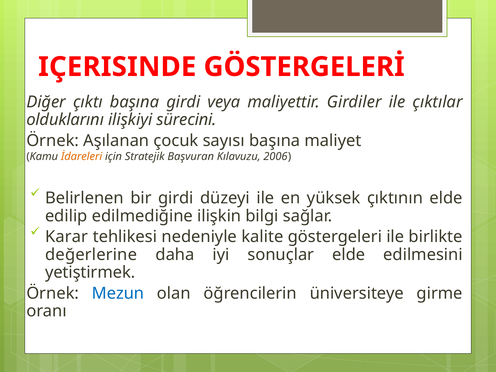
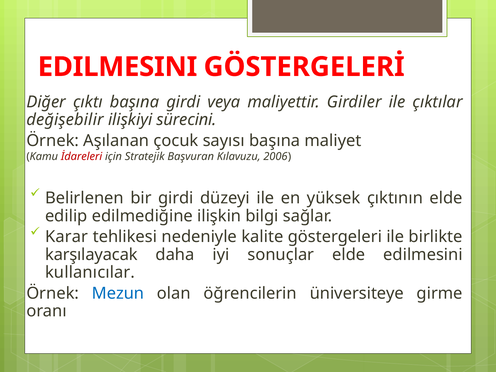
IÇERISINDE: IÇERISINDE -> EDILMESINI (117, 67)
olduklarını: olduklarını -> değişebilir (65, 120)
İdareleri colour: orange -> red (82, 157)
değerlerine: değerlerine -> karşılayacak (91, 255)
yetiştirmek: yetiştirmek -> kullanıcılar (90, 272)
